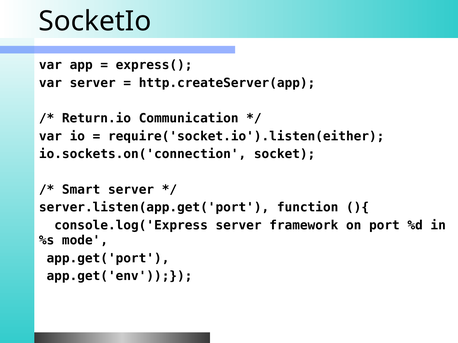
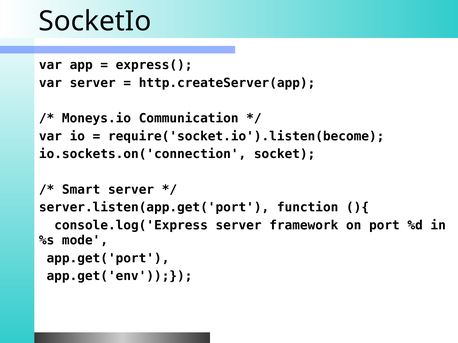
Return.io: Return.io -> Moneys.io (96, 119)
require('socket.io').listen(either: require('socket.io').listen(either -> require('socket.io').listen(become (246, 136)
